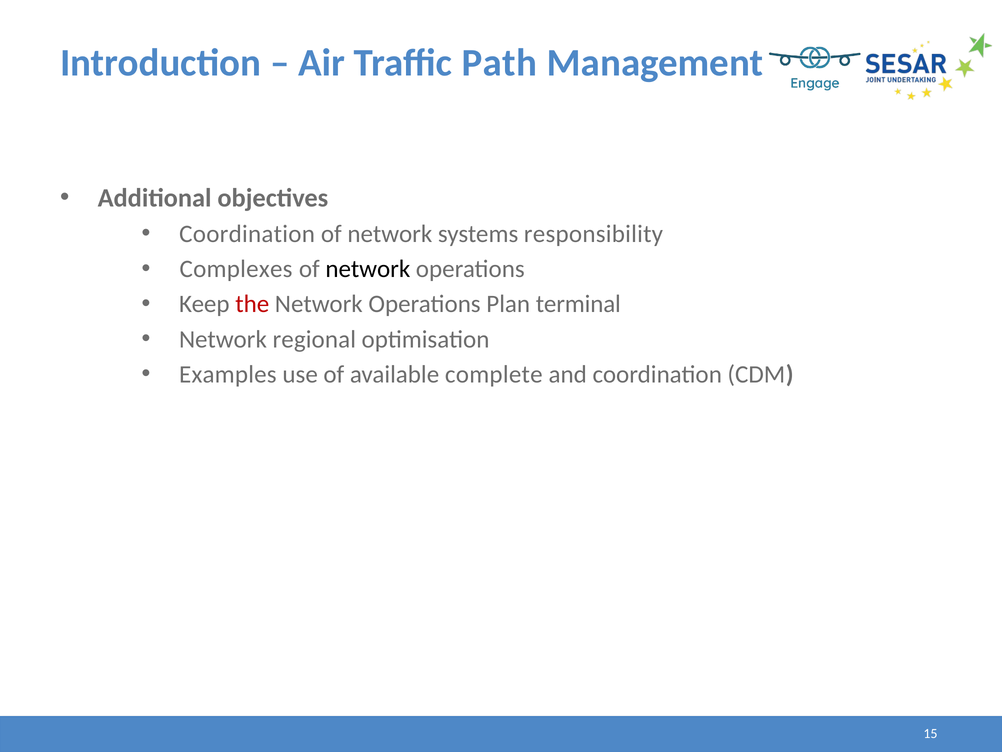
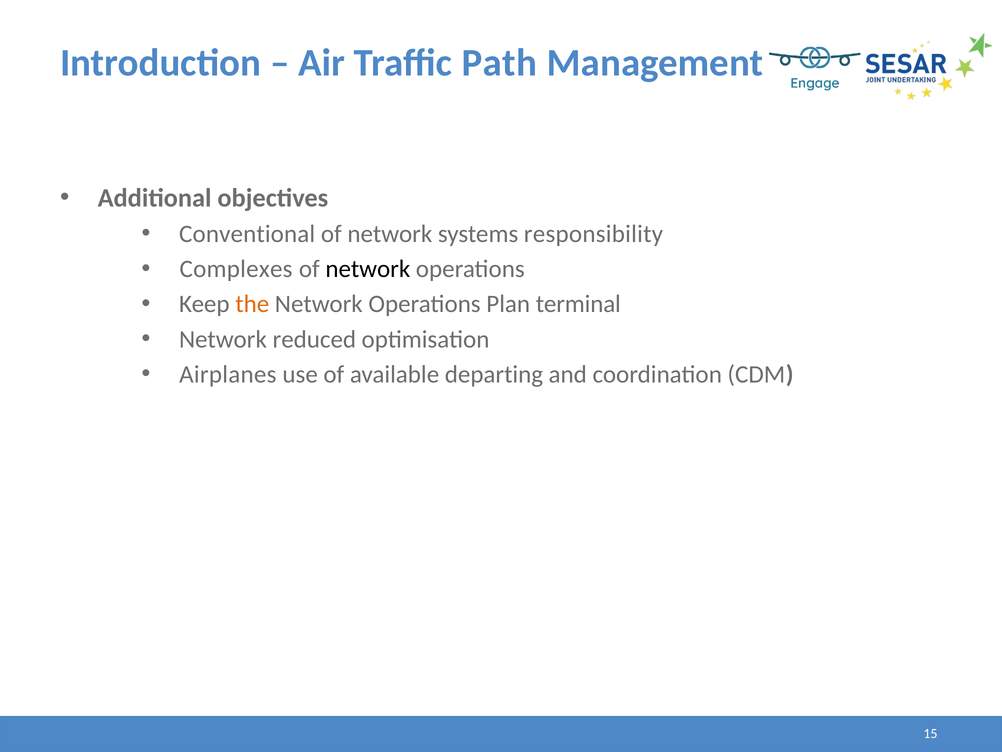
Coordination: Coordination -> Conventional (247, 234)
the colour: red -> orange (252, 304)
regional: regional -> reduced (314, 339)
Examples: Examples -> Airplanes (228, 374)
complete: complete -> departing (494, 374)
